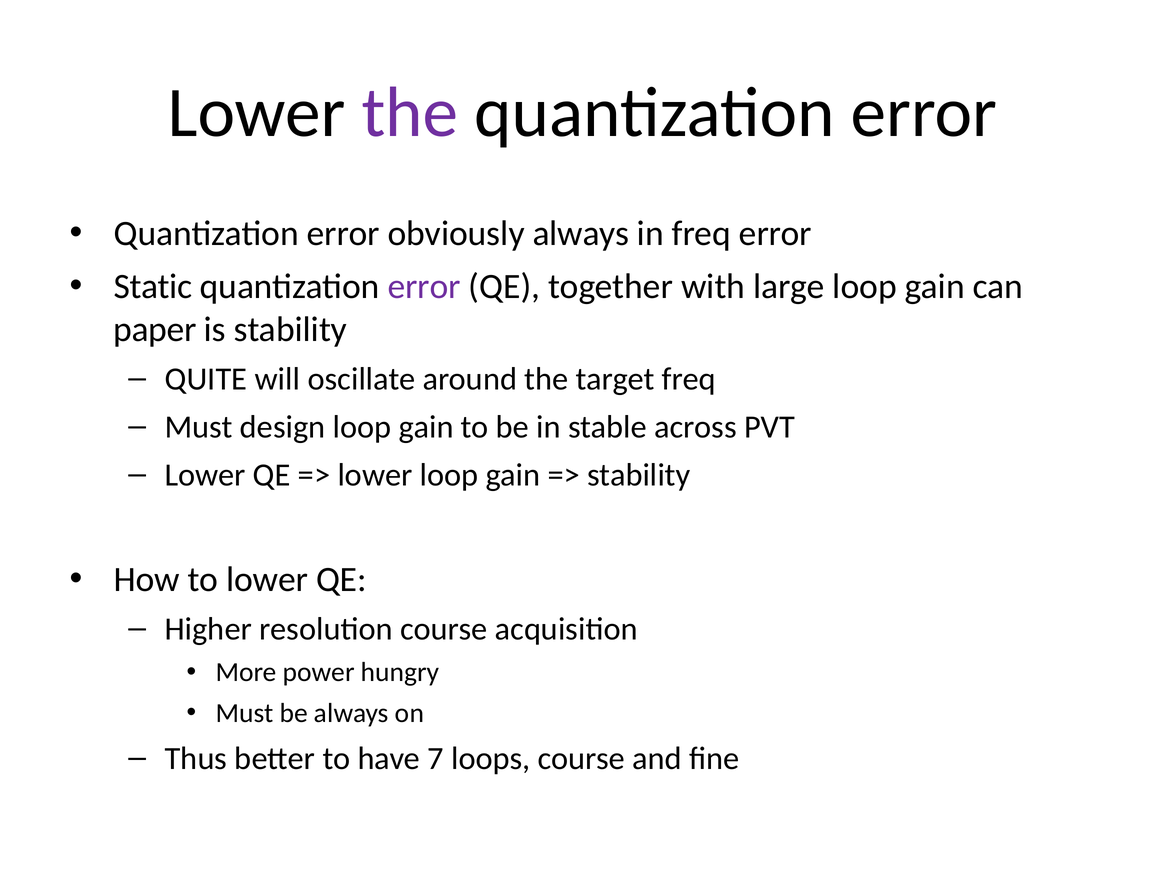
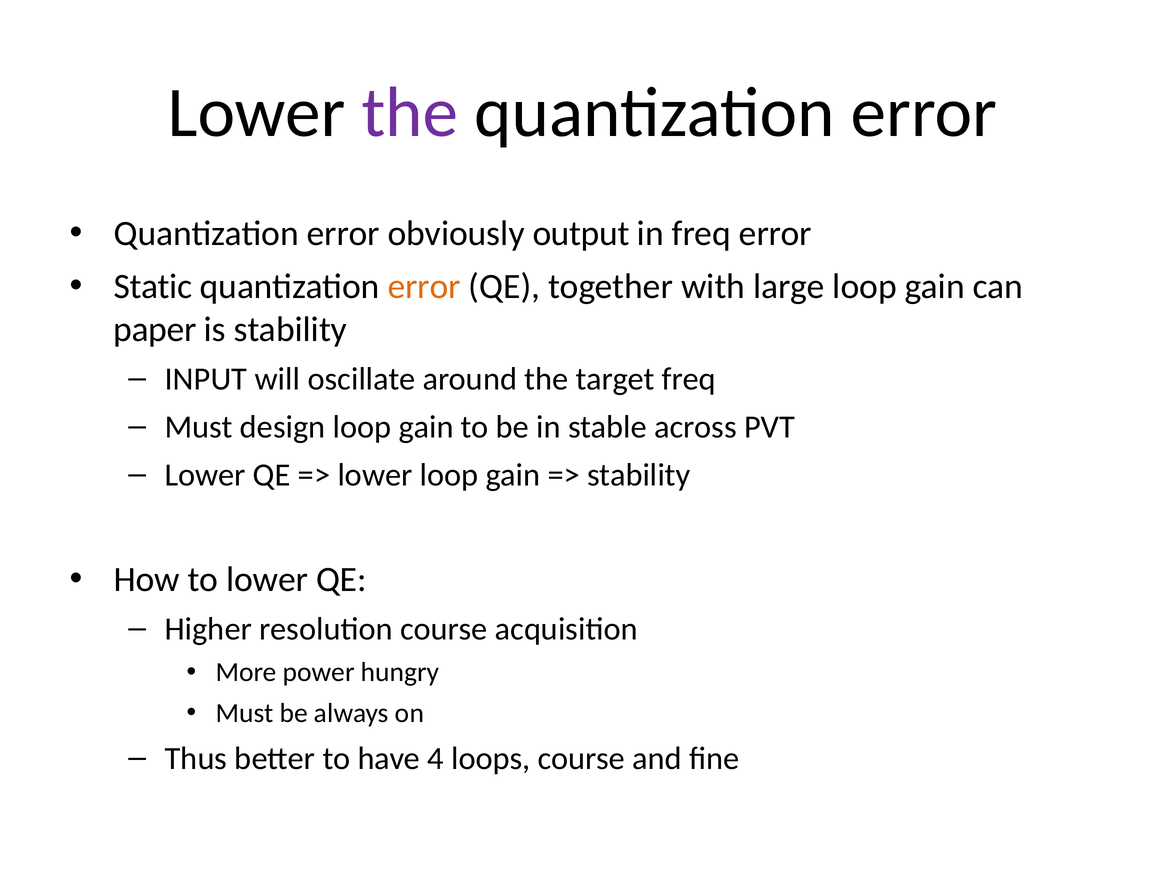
obviously always: always -> output (581, 234)
error colour: purple -> orange (424, 287)
QUITE: QUITE -> INPUT (206, 379)
7: 7 -> 4 (436, 759)
